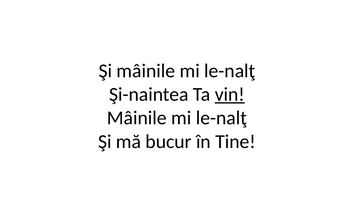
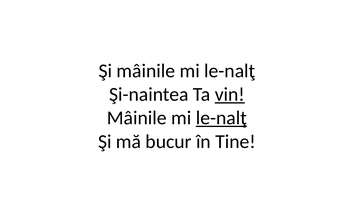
le-nalţ underline: none -> present (221, 118)
